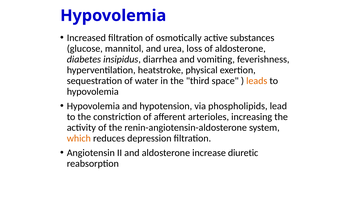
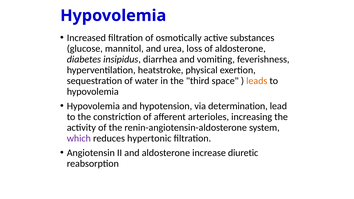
phospholipids: phospholipids -> determination (238, 106)
which colour: orange -> purple (79, 138)
depression: depression -> hypertonic (149, 138)
